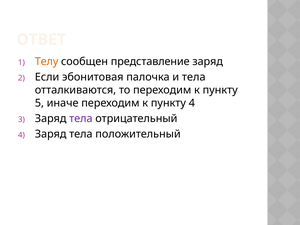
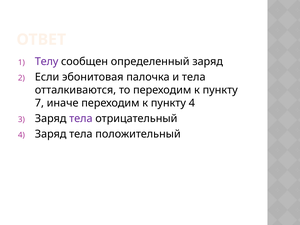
Телу colour: orange -> purple (47, 62)
представление: представление -> определенный (150, 62)
5: 5 -> 7 (39, 103)
